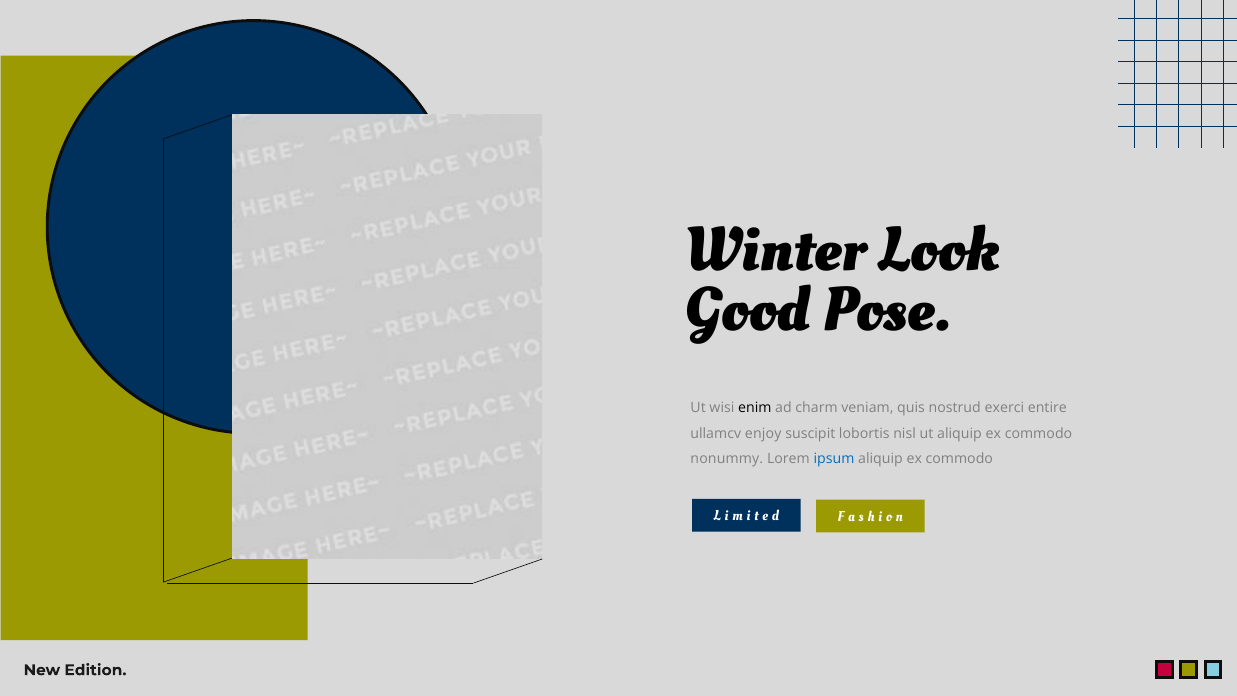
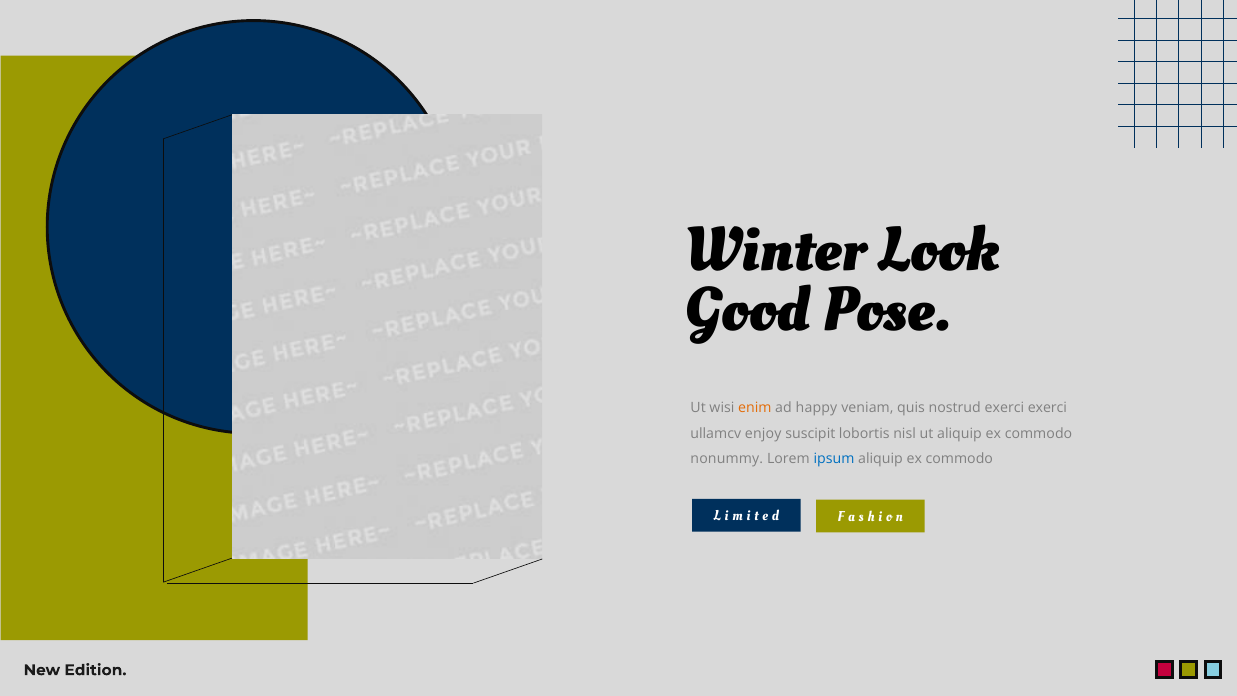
enim colour: black -> orange (755, 408)
charm: charm -> happy (816, 408)
exerci entire: entire -> exerci (1047, 408)
